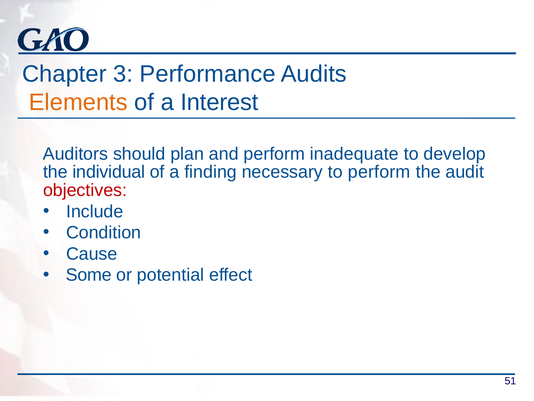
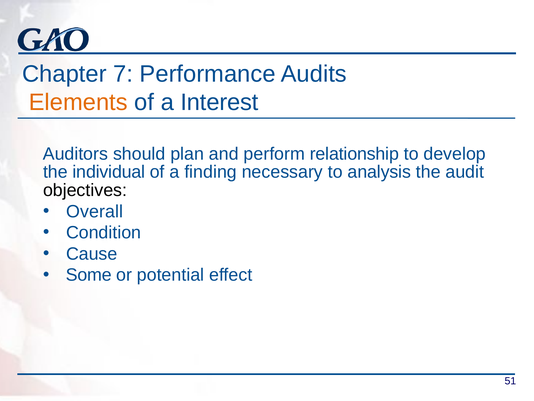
3: 3 -> 7 (123, 74)
inadequate: inadequate -> relationship (354, 154)
to perform: perform -> analysis (379, 172)
objectives colour: red -> black (85, 190)
Include: Include -> Overall (95, 211)
